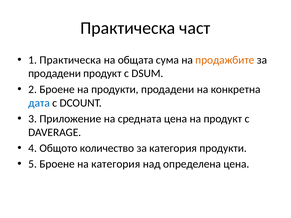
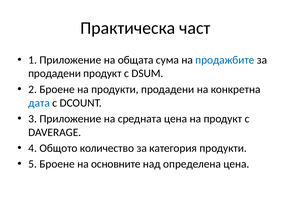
1 Практическа: Практическа -> Приложение (70, 60)
продажбите colour: orange -> blue (225, 60)
на категория: категория -> основните (116, 164)
